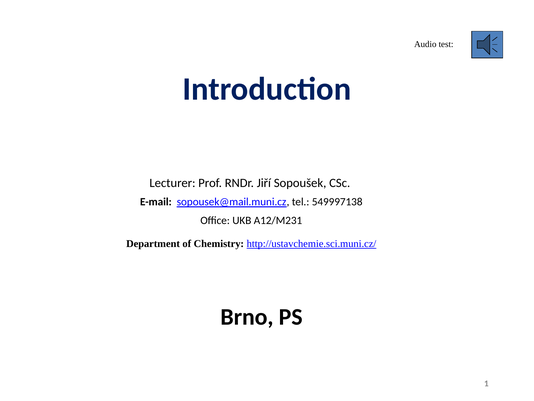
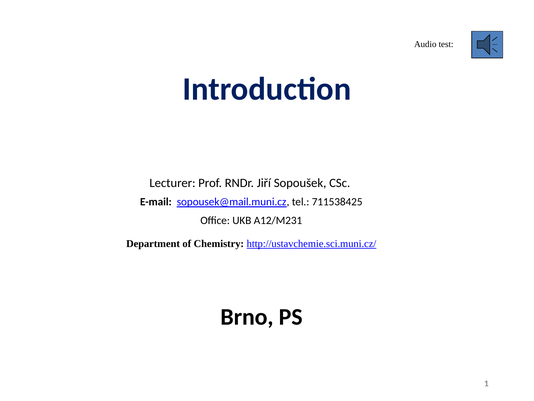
549997138: 549997138 -> 711538425 (337, 202)
